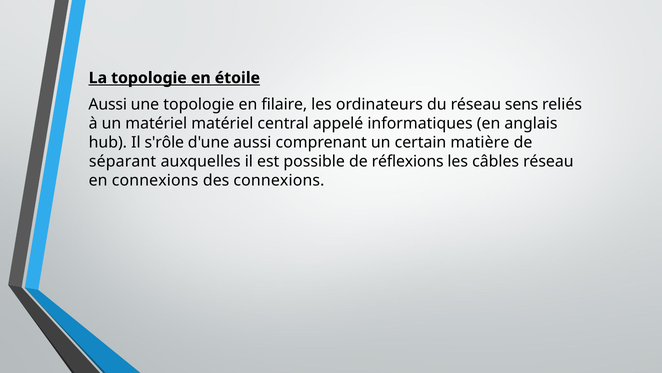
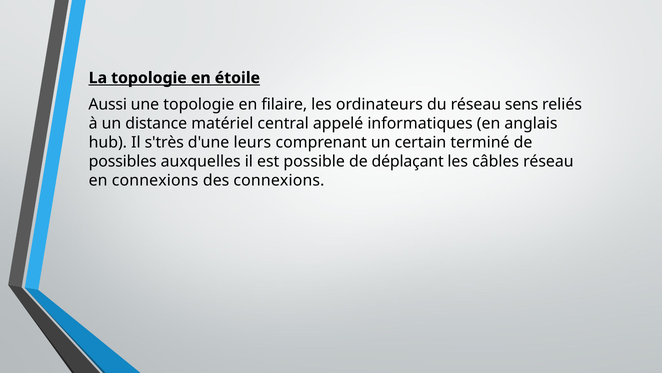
un matériel: matériel -> distance (156, 123)
s'rôle: s'rôle -> s'très (164, 142)
d'une aussi: aussi -> leurs (252, 142)
matière: matière -> terminé (480, 142)
séparant: séparant -> possibles (123, 161)
réflexions: réflexions -> déplaçant (408, 161)
